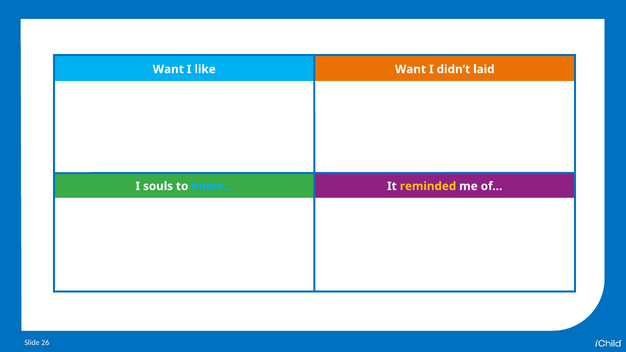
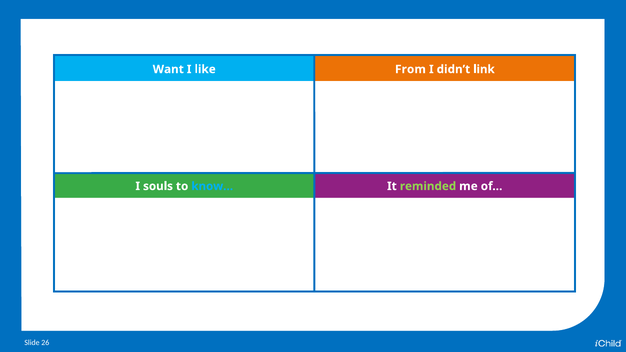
like Want: Want -> From (410, 69)
laid: laid -> link (484, 69)
reminded colour: yellow -> light green (428, 186)
